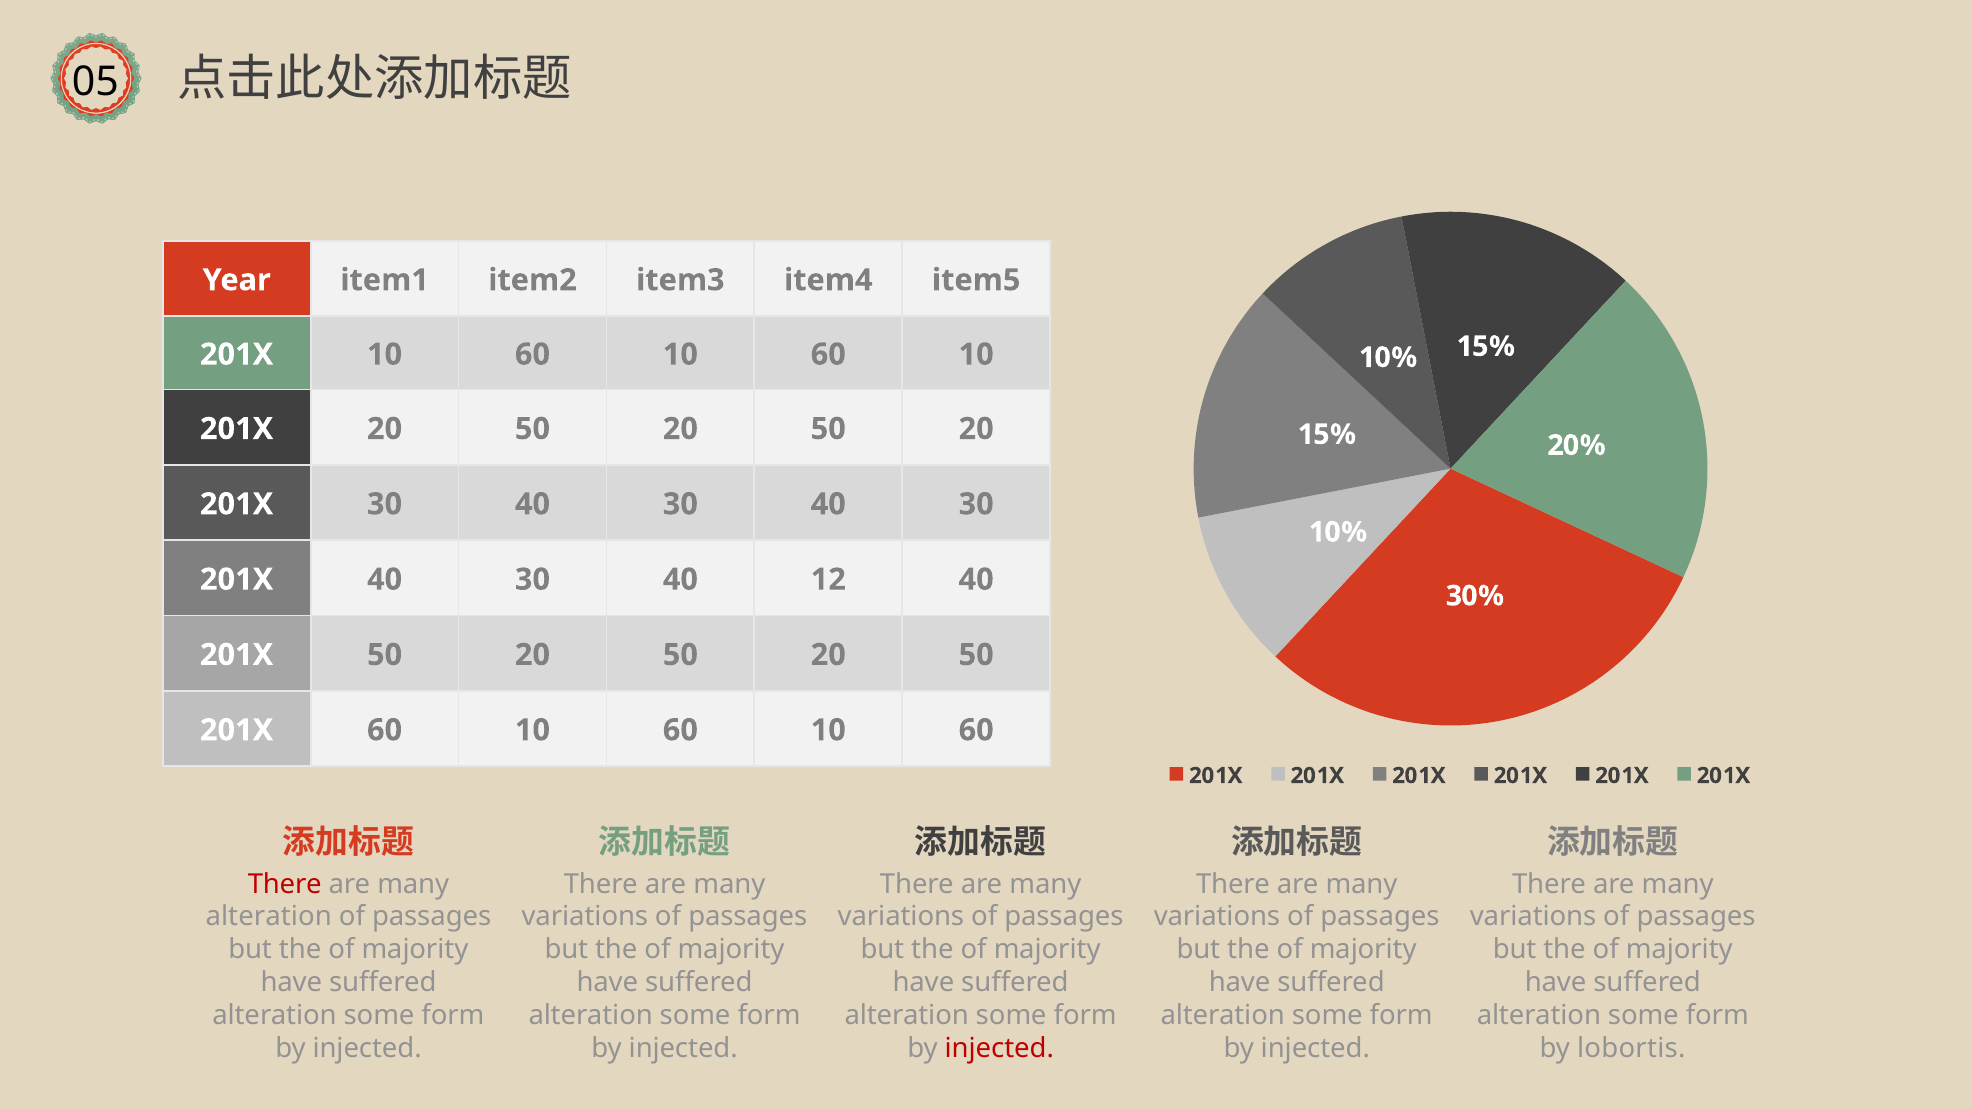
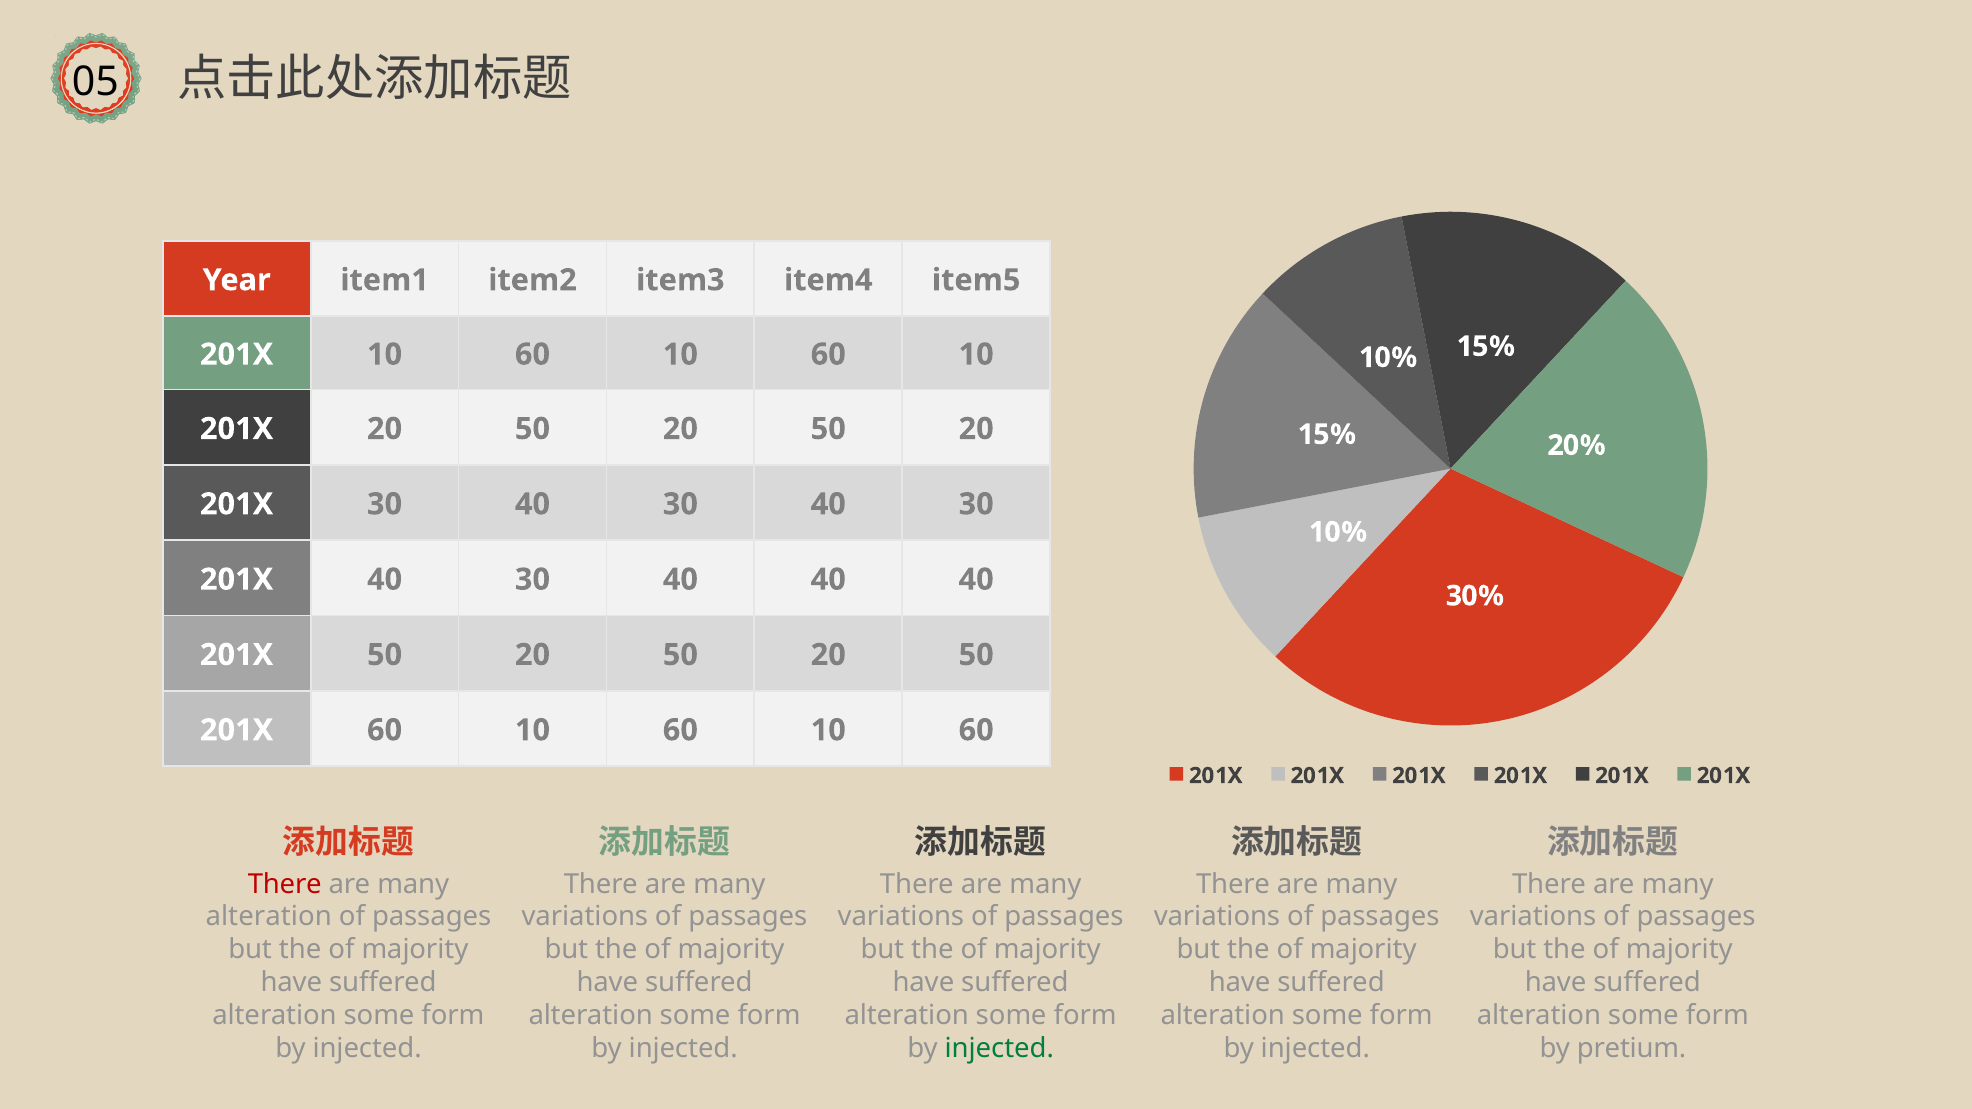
30 40 12: 12 -> 40 (828, 580)
injected colour: red -> green (999, 1049)
lobortis: lobortis -> pretium (1632, 1049)
